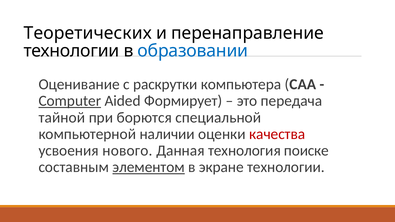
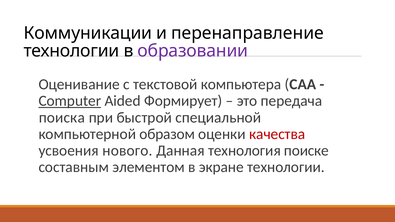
Теоретических: Теоретических -> Коммуникации (88, 33)
образовании colour: blue -> purple (193, 51)
раскрутки: раскрутки -> текстовой (165, 84)
тайной: тайной -> поиска (62, 118)
борются: борются -> быстрой (144, 118)
наличии: наличии -> образом (167, 134)
элементом underline: present -> none (149, 167)
